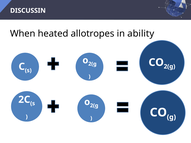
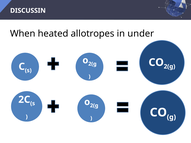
ability: ability -> under (141, 34)
